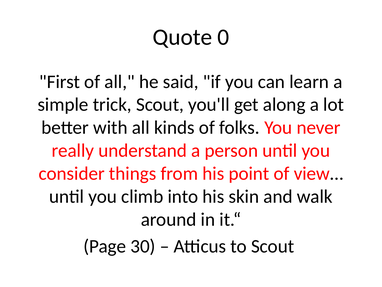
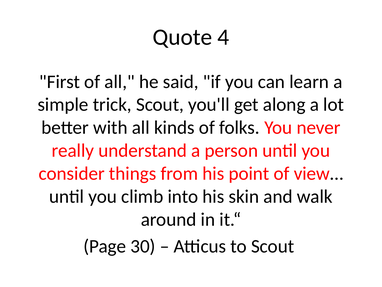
0: 0 -> 4 (223, 37)
